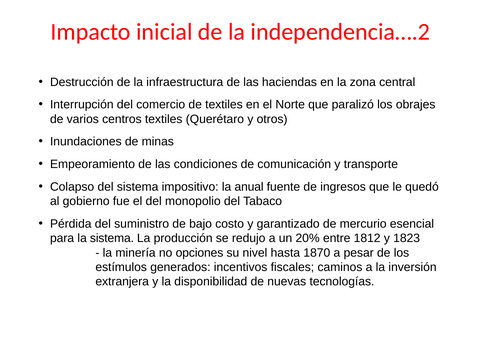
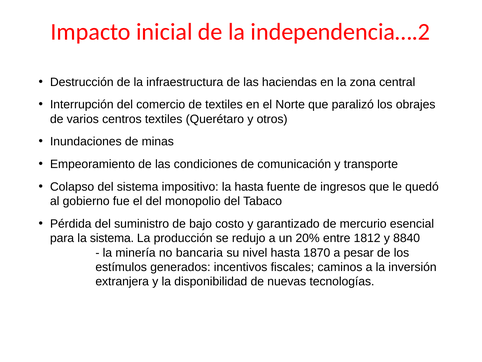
la anual: anual -> hasta (249, 186)
1823: 1823 -> 8840 (407, 238)
opciones: opciones -> bancaria (199, 252)
